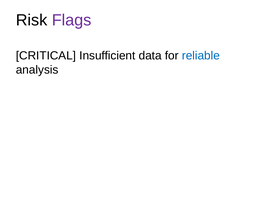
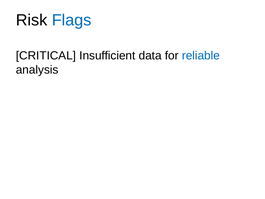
Flags colour: purple -> blue (72, 20)
